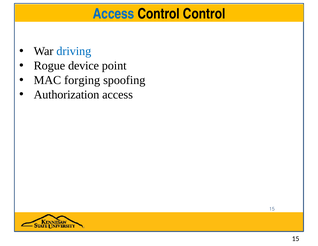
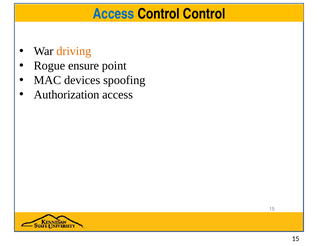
driving colour: blue -> orange (74, 51)
device: device -> ensure (84, 66)
forging: forging -> devices (82, 80)
